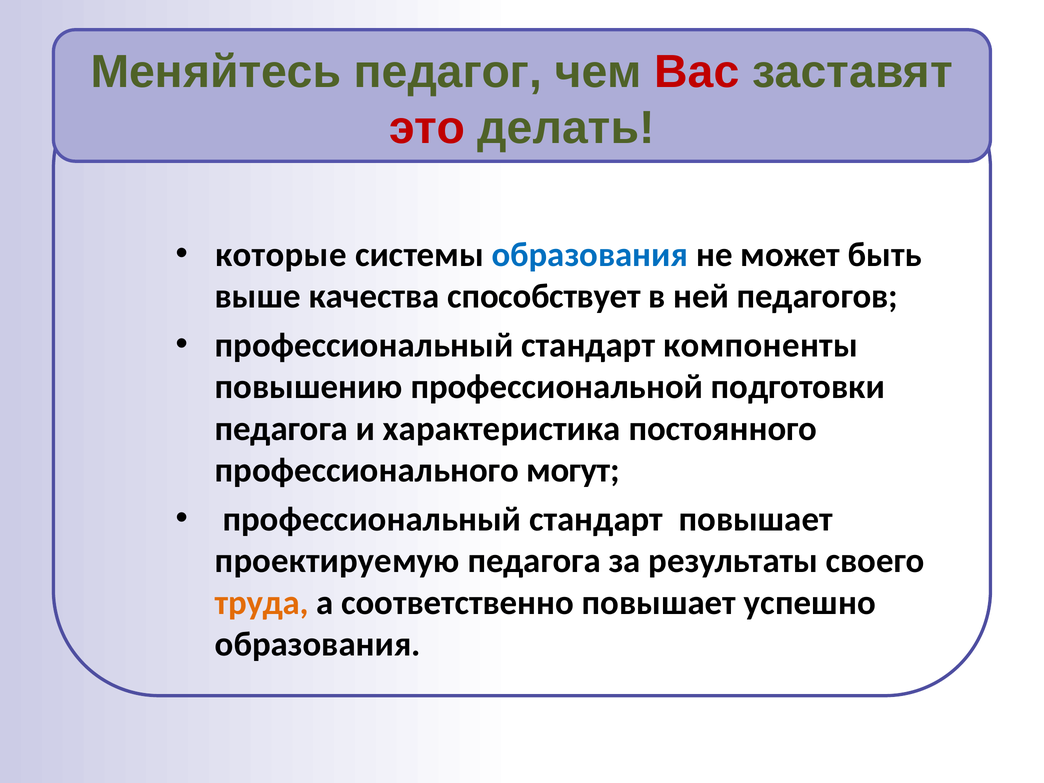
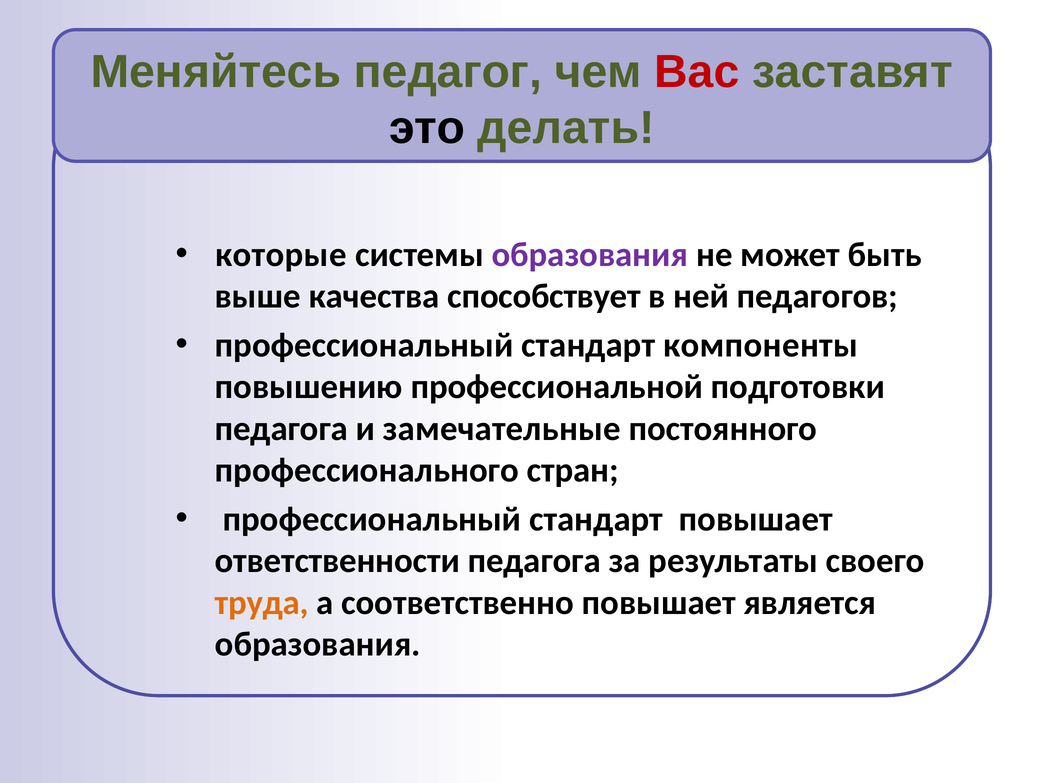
это colour: red -> black (427, 128)
образования colour: blue -> purple (590, 255)
характеристика: характеристика -> замечательные (502, 429)
могут: могут -> стран (573, 470)
проектируемую: проектируемую -> ответственности (337, 561)
успешно: успешно -> является (810, 603)
